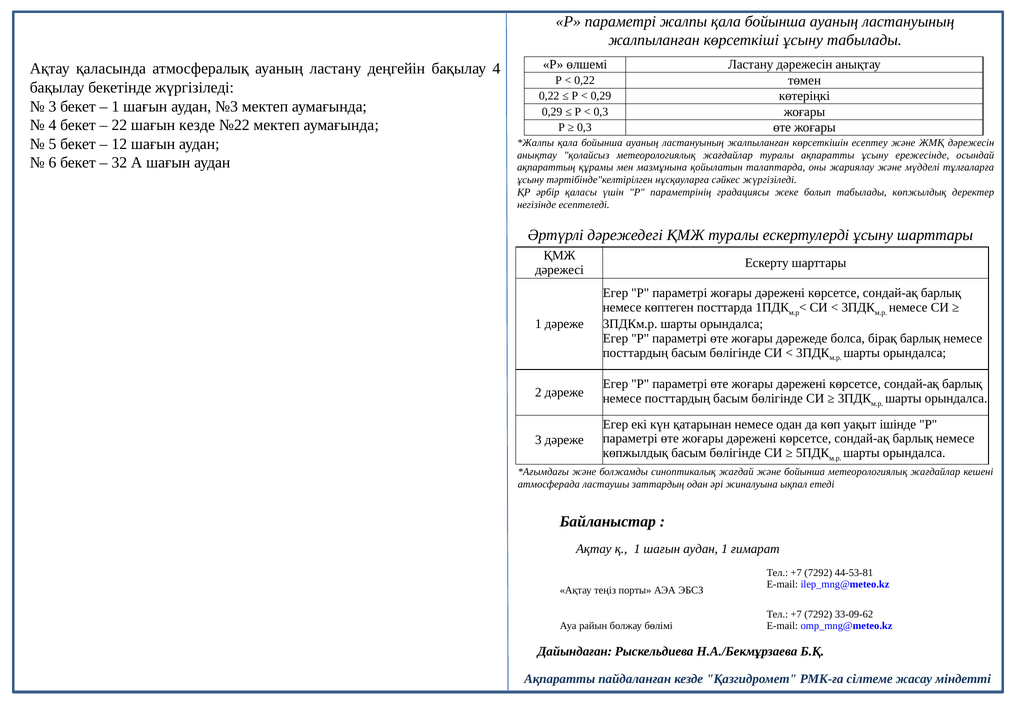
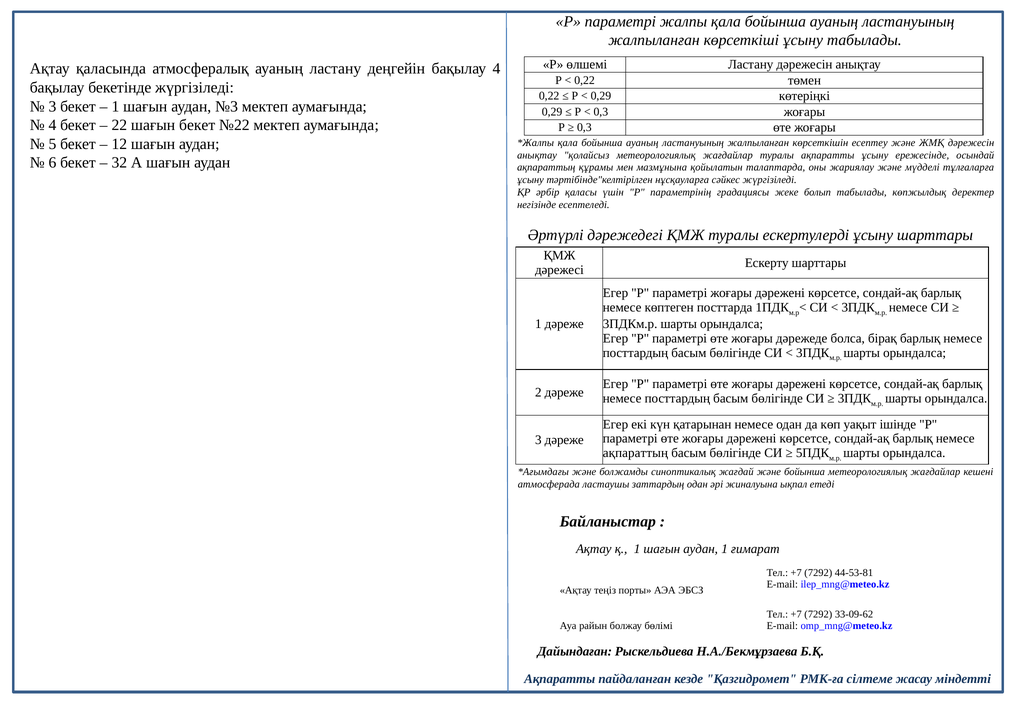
шағын кезде: кезде -> бекет (197, 125)
көпжылдық: көпжылдық -> ақпараттың (635, 453)
